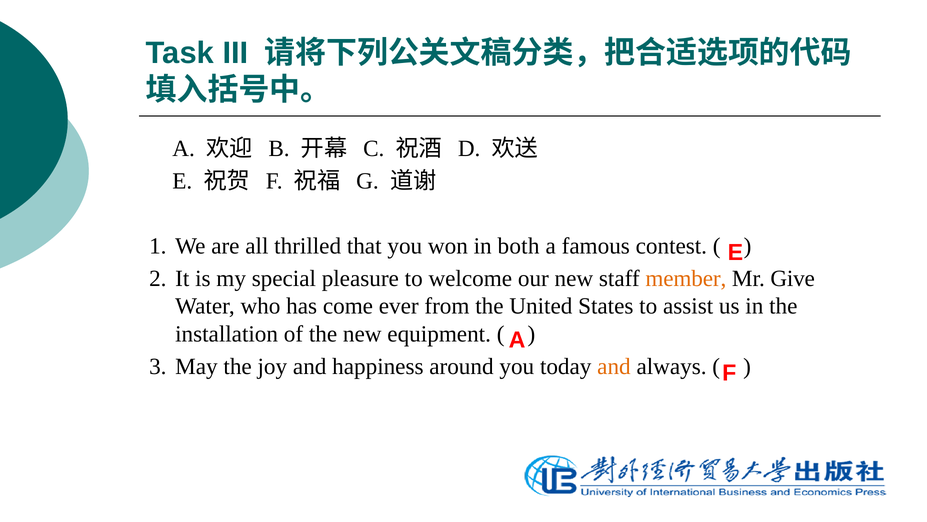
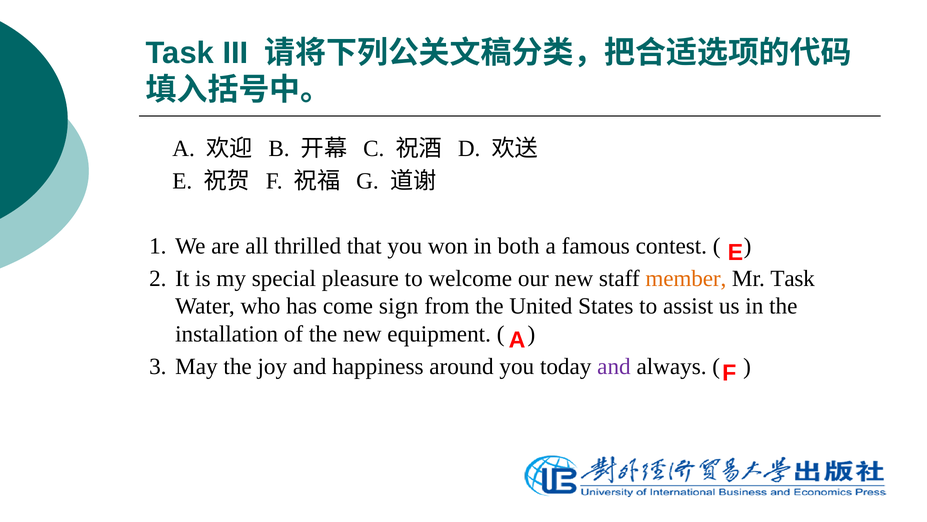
Mr Give: Give -> Task (793, 278)
ever: ever -> sign (399, 306)
and colour: orange -> purple (614, 366)
